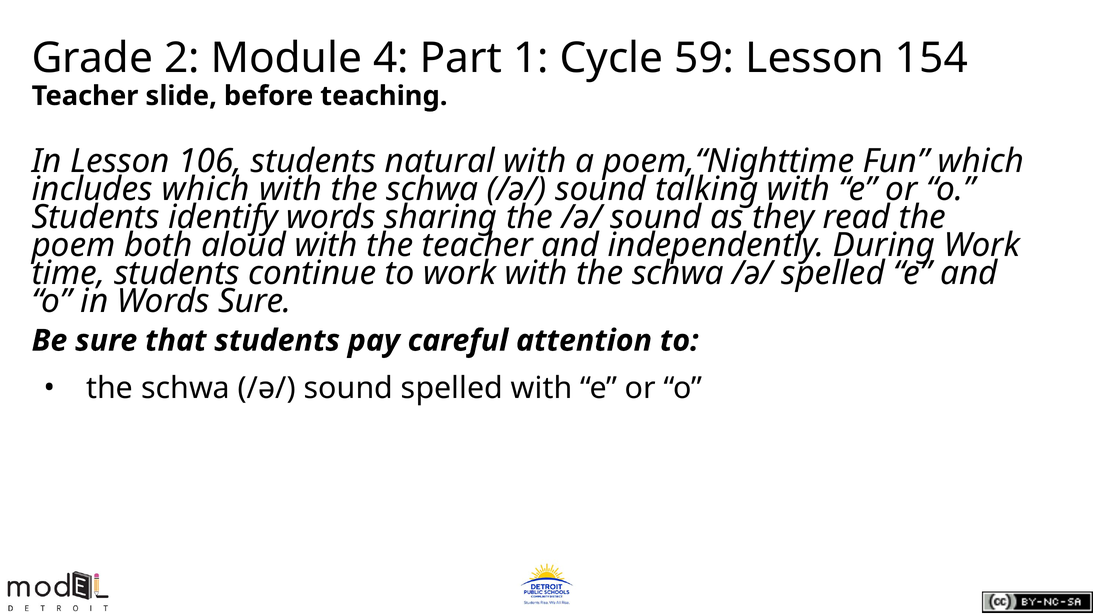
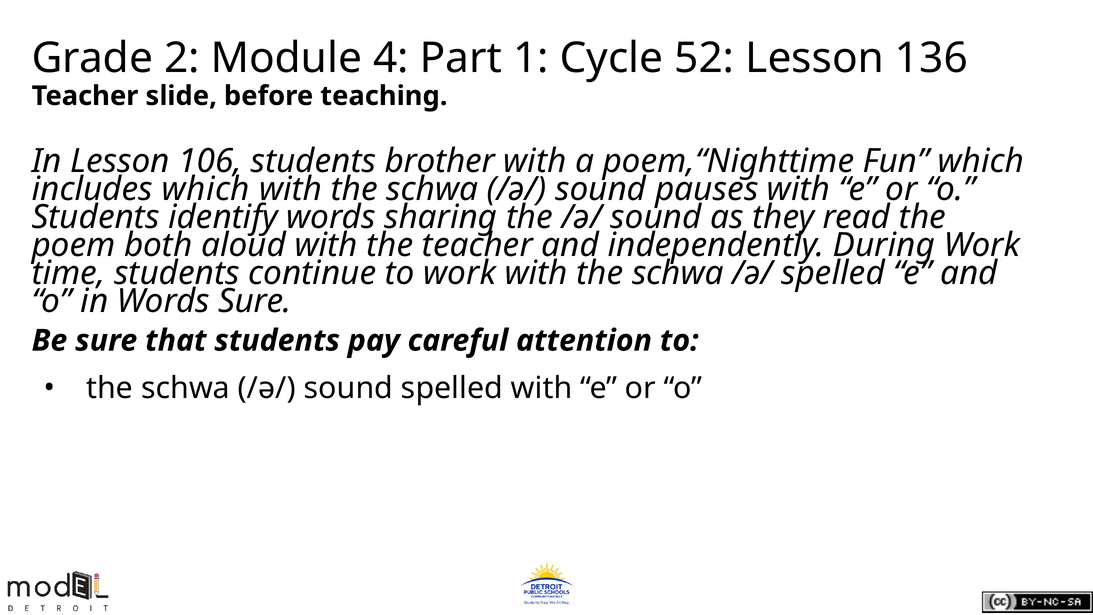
59: 59 -> 52 (704, 58)
154: 154 -> 136 (931, 58)
natural: natural -> brother (440, 161)
talking: talking -> pauses (707, 189)
